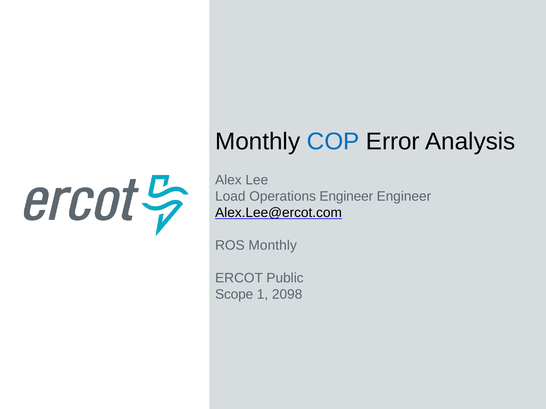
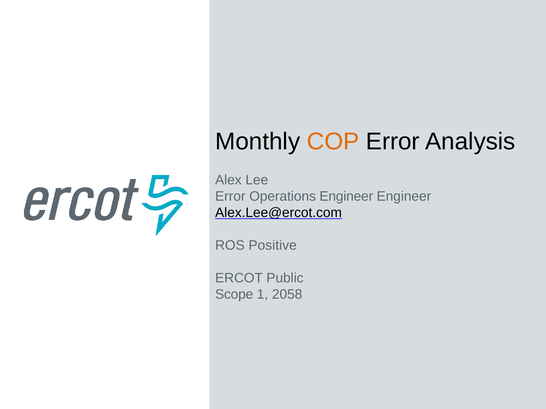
COP colour: blue -> orange (333, 142)
Load: Load -> Error (230, 197)
ROS Monthly: Monthly -> Positive (273, 246)
2098: 2098 -> 2058 (287, 295)
